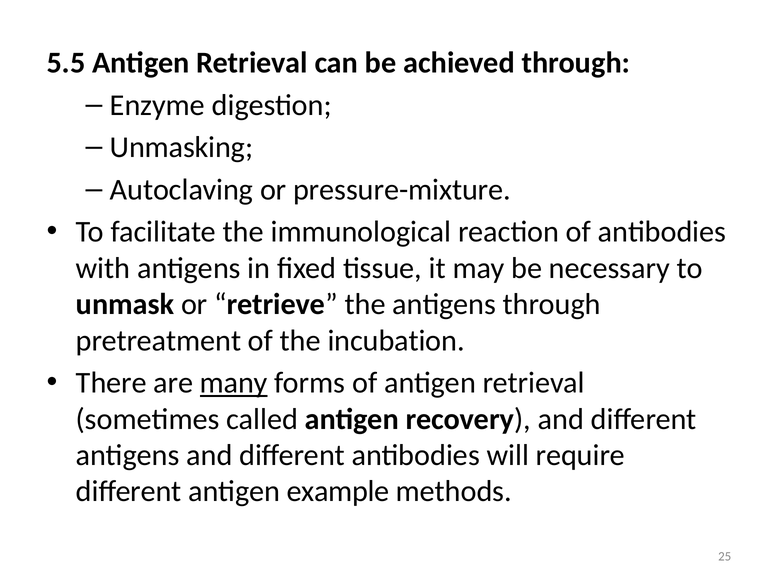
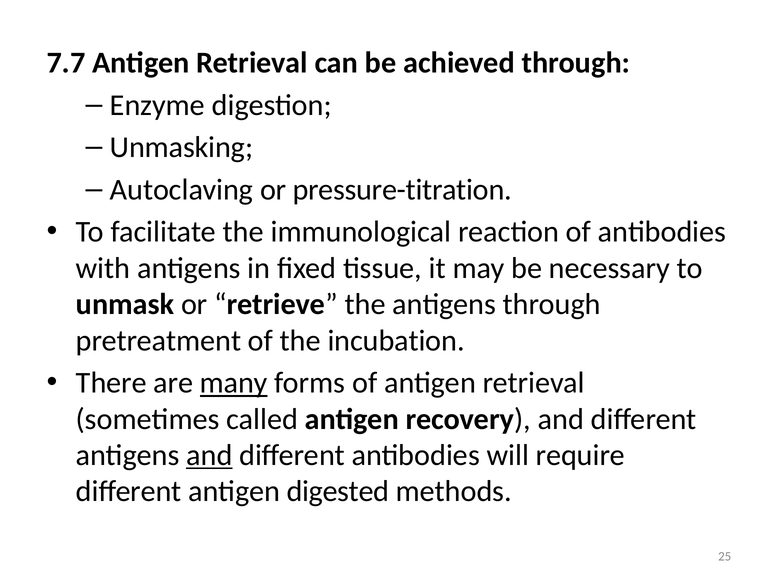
5.5: 5.5 -> 7.7 (66, 63)
pressure-mixture: pressure-mixture -> pressure-titration (402, 190)
and underline: none -> present (209, 456)
example: example -> digested (338, 492)
